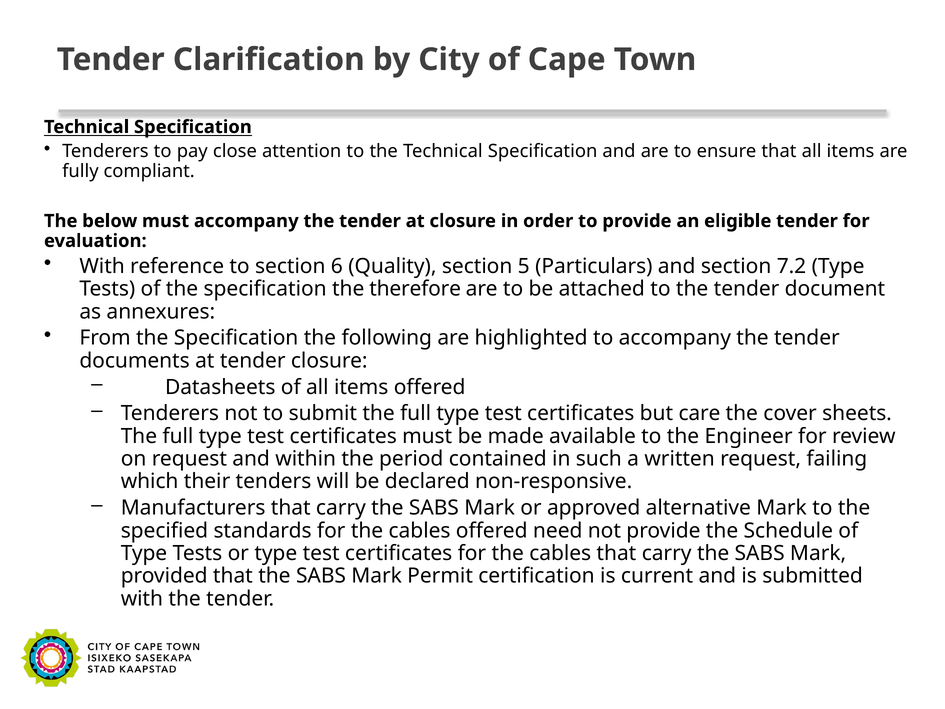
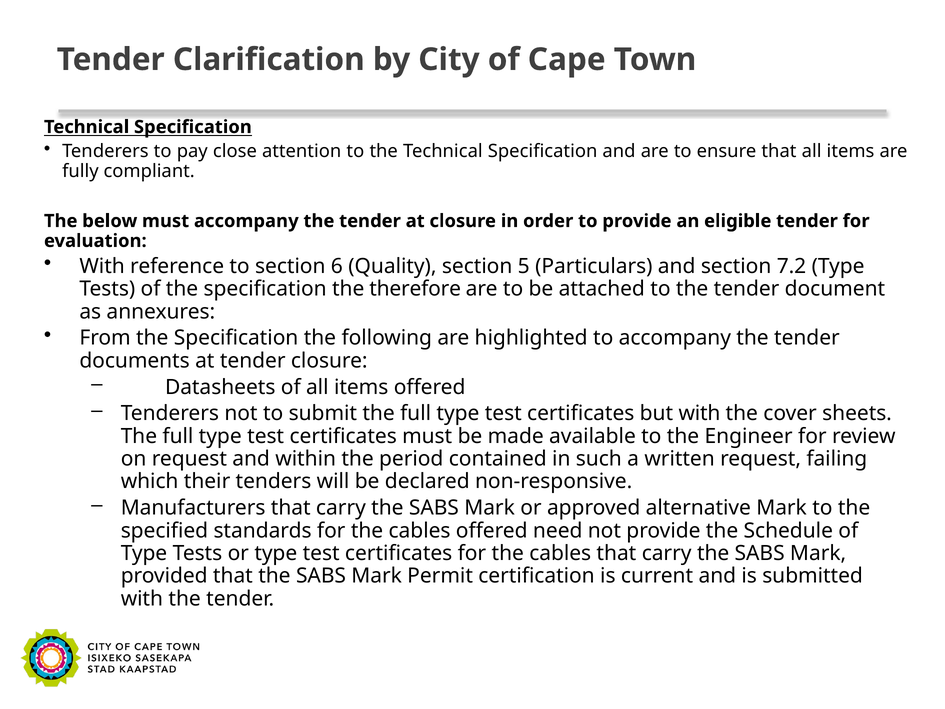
but care: care -> with (699, 413)
